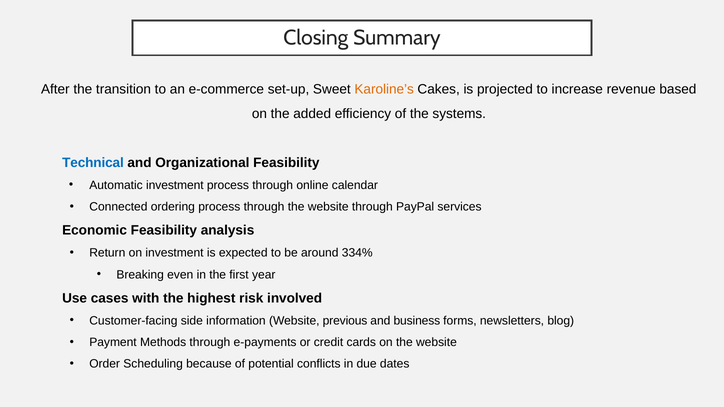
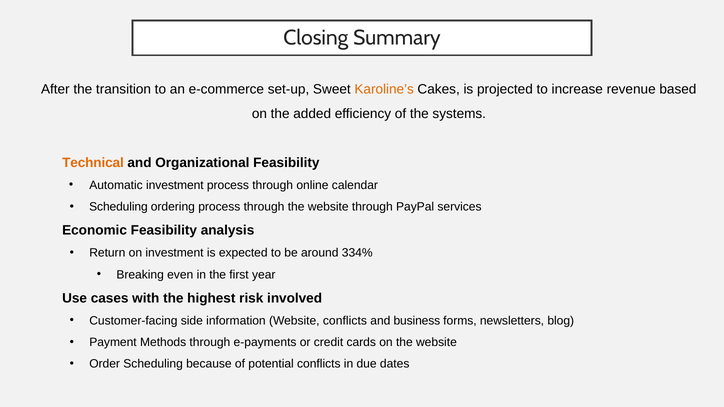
Technical colour: blue -> orange (93, 163)
Connected: Connected -> Scheduling (118, 207)
Website previous: previous -> conflicts (345, 321)
